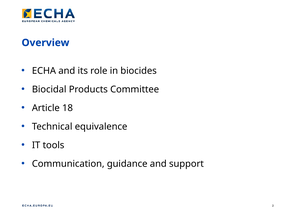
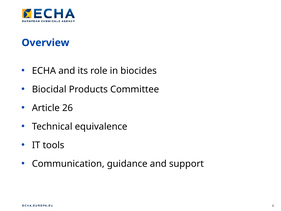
18: 18 -> 26 (68, 108)
